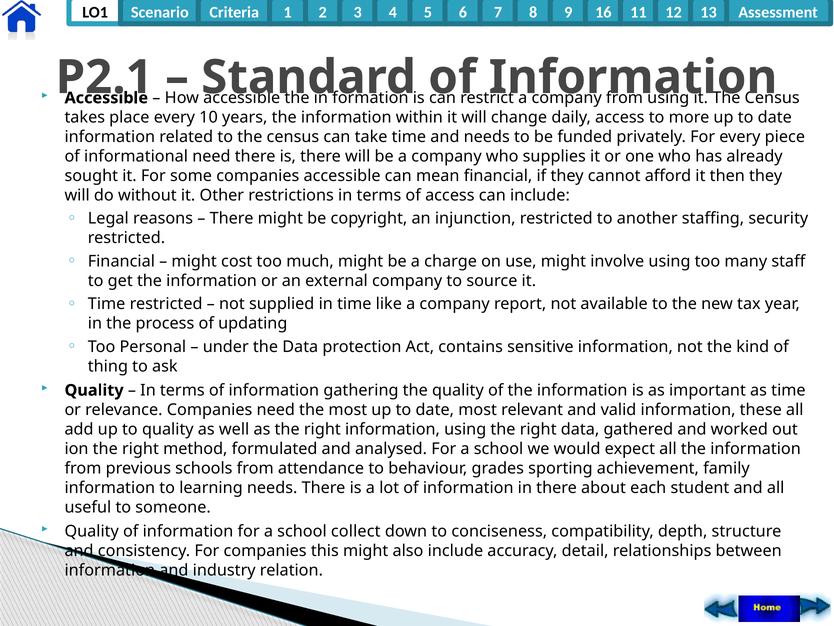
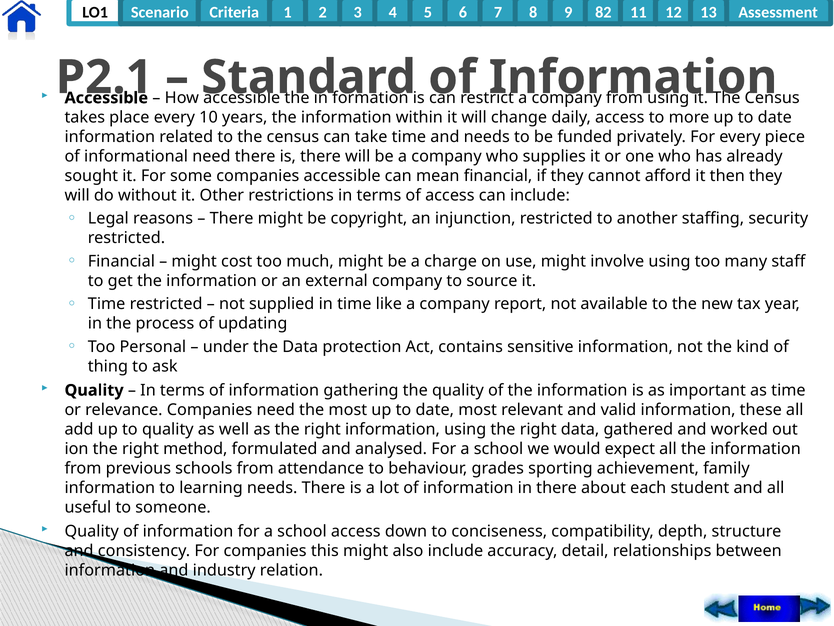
16: 16 -> 82 (603, 12)
school collect: collect -> access (356, 531)
